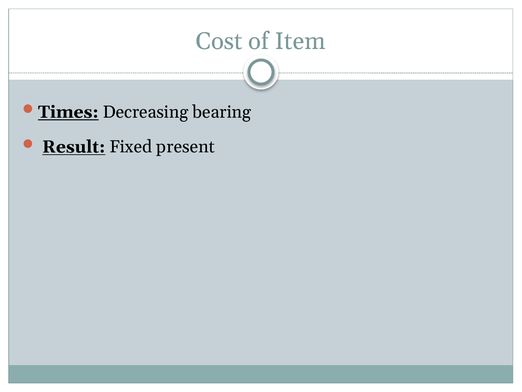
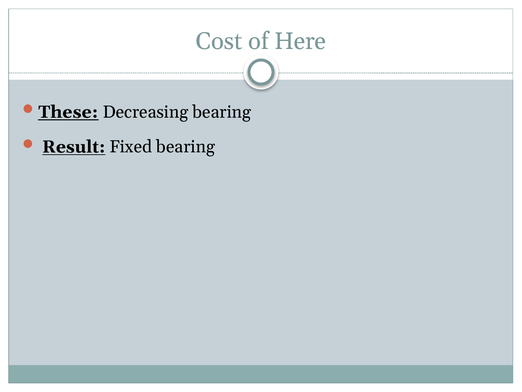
Item: Item -> Here (300, 41)
Times: Times -> These (68, 112)
Fixed present: present -> bearing (186, 147)
